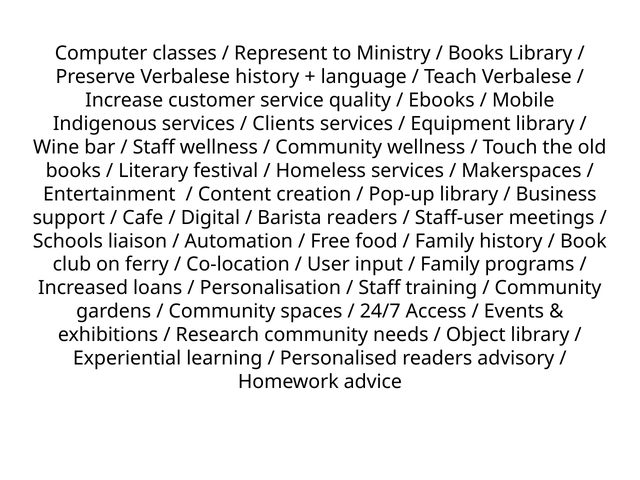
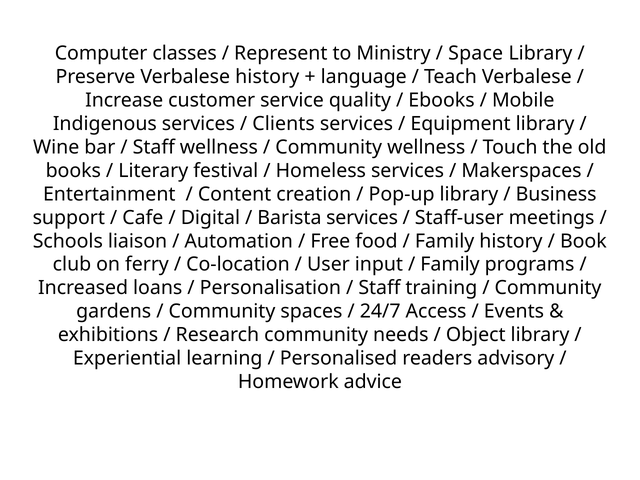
Books: Books -> Space (476, 53)
Barista readers: readers -> services (362, 218)
